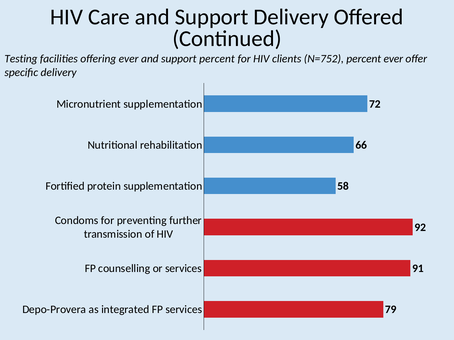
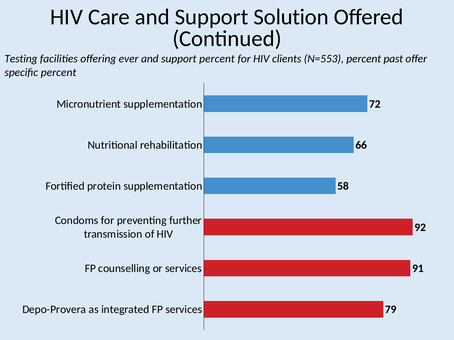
Support Delivery: Delivery -> Solution (291, 17)
N=752: N=752 -> N=553 (324, 59)
percent ever: ever -> past (393, 59)
specific delivery: delivery -> percent (59, 73)
